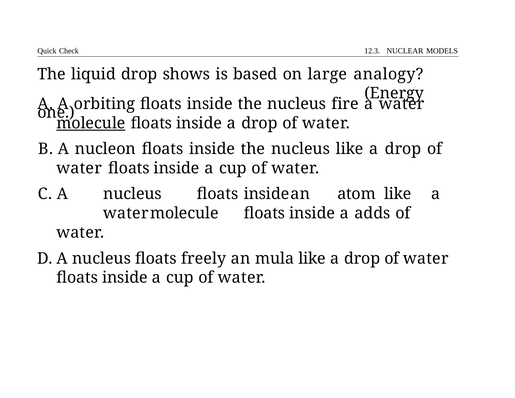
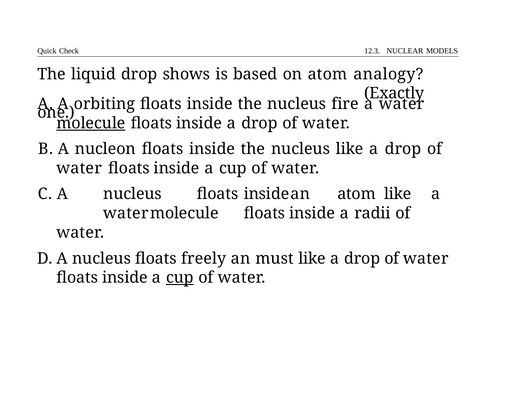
on large: large -> atom (327, 74)
Energy: Energy -> Exactly (394, 93)
adds: adds -> radii (372, 213)
mula: mula -> must (275, 258)
cup underline: none -> present (180, 278)
